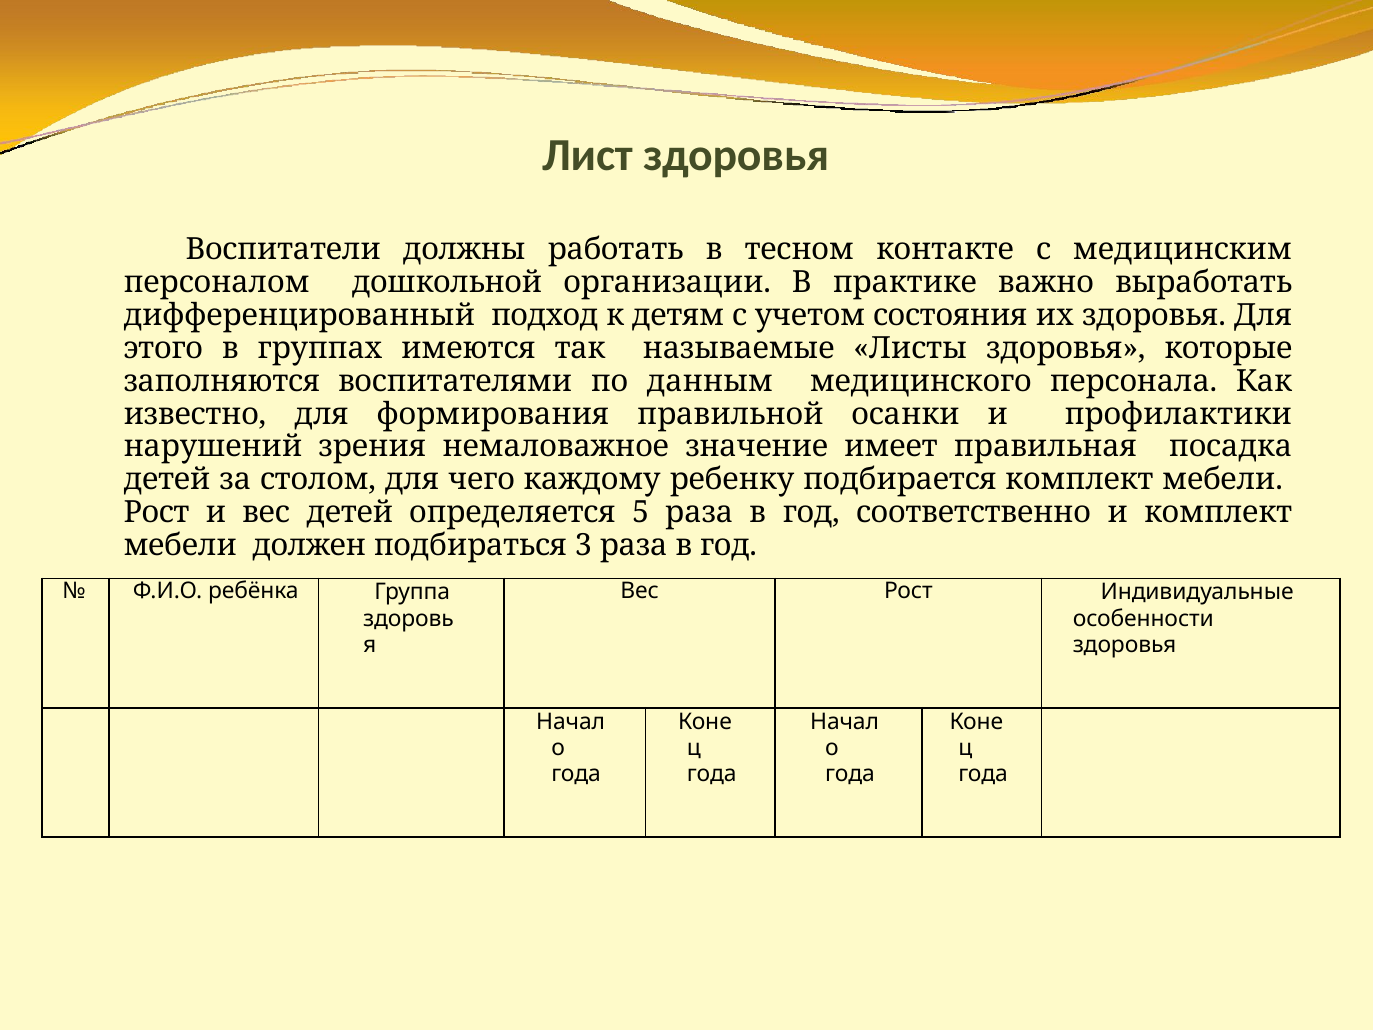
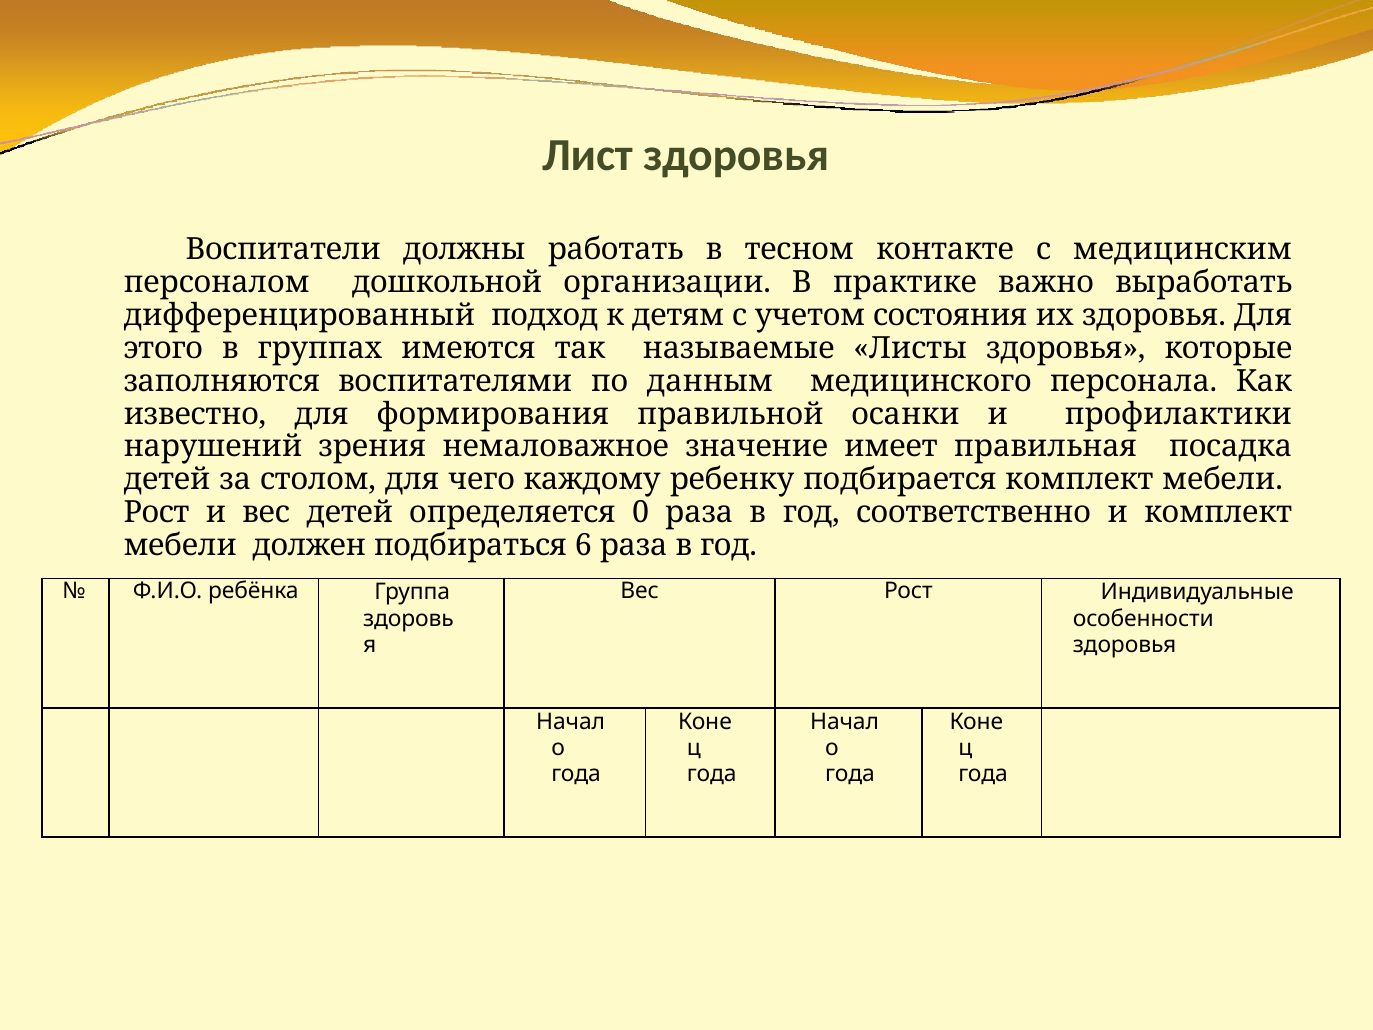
5: 5 -> 0 (641, 513)
3: 3 -> 6 (583, 546)
